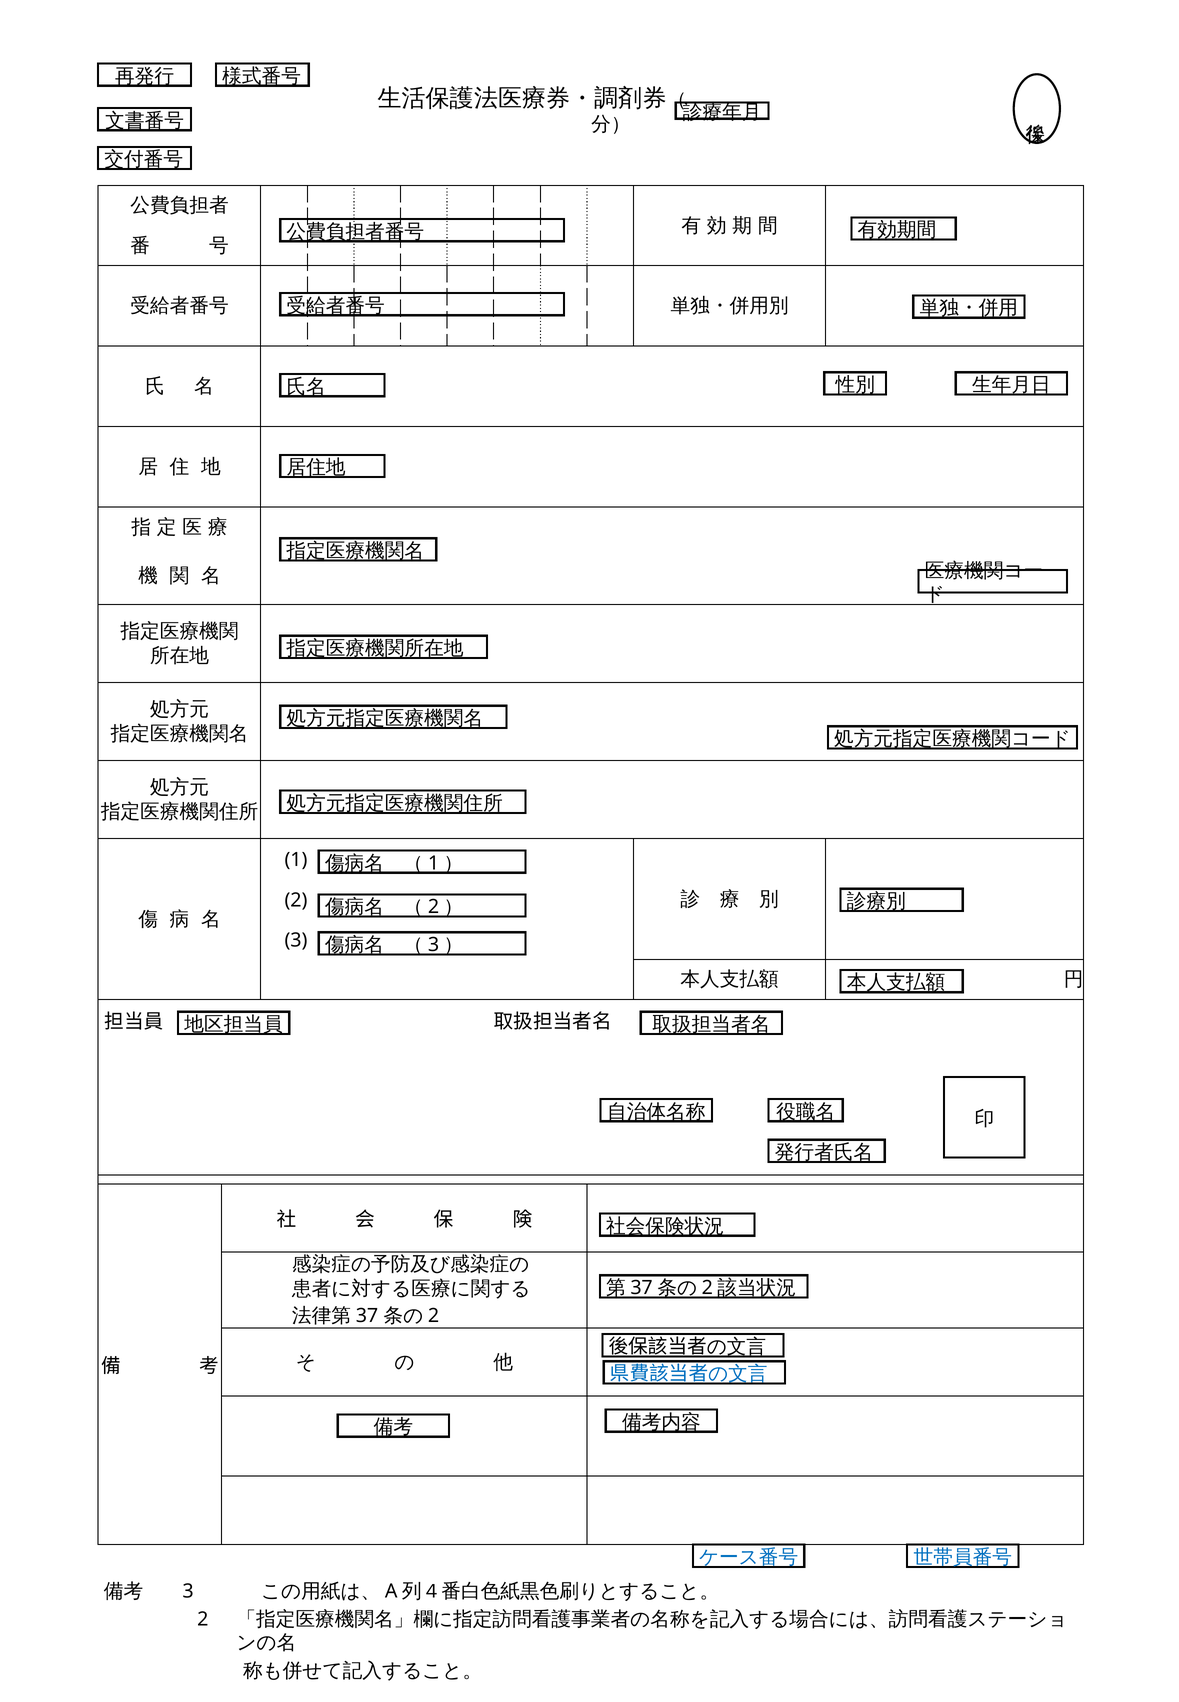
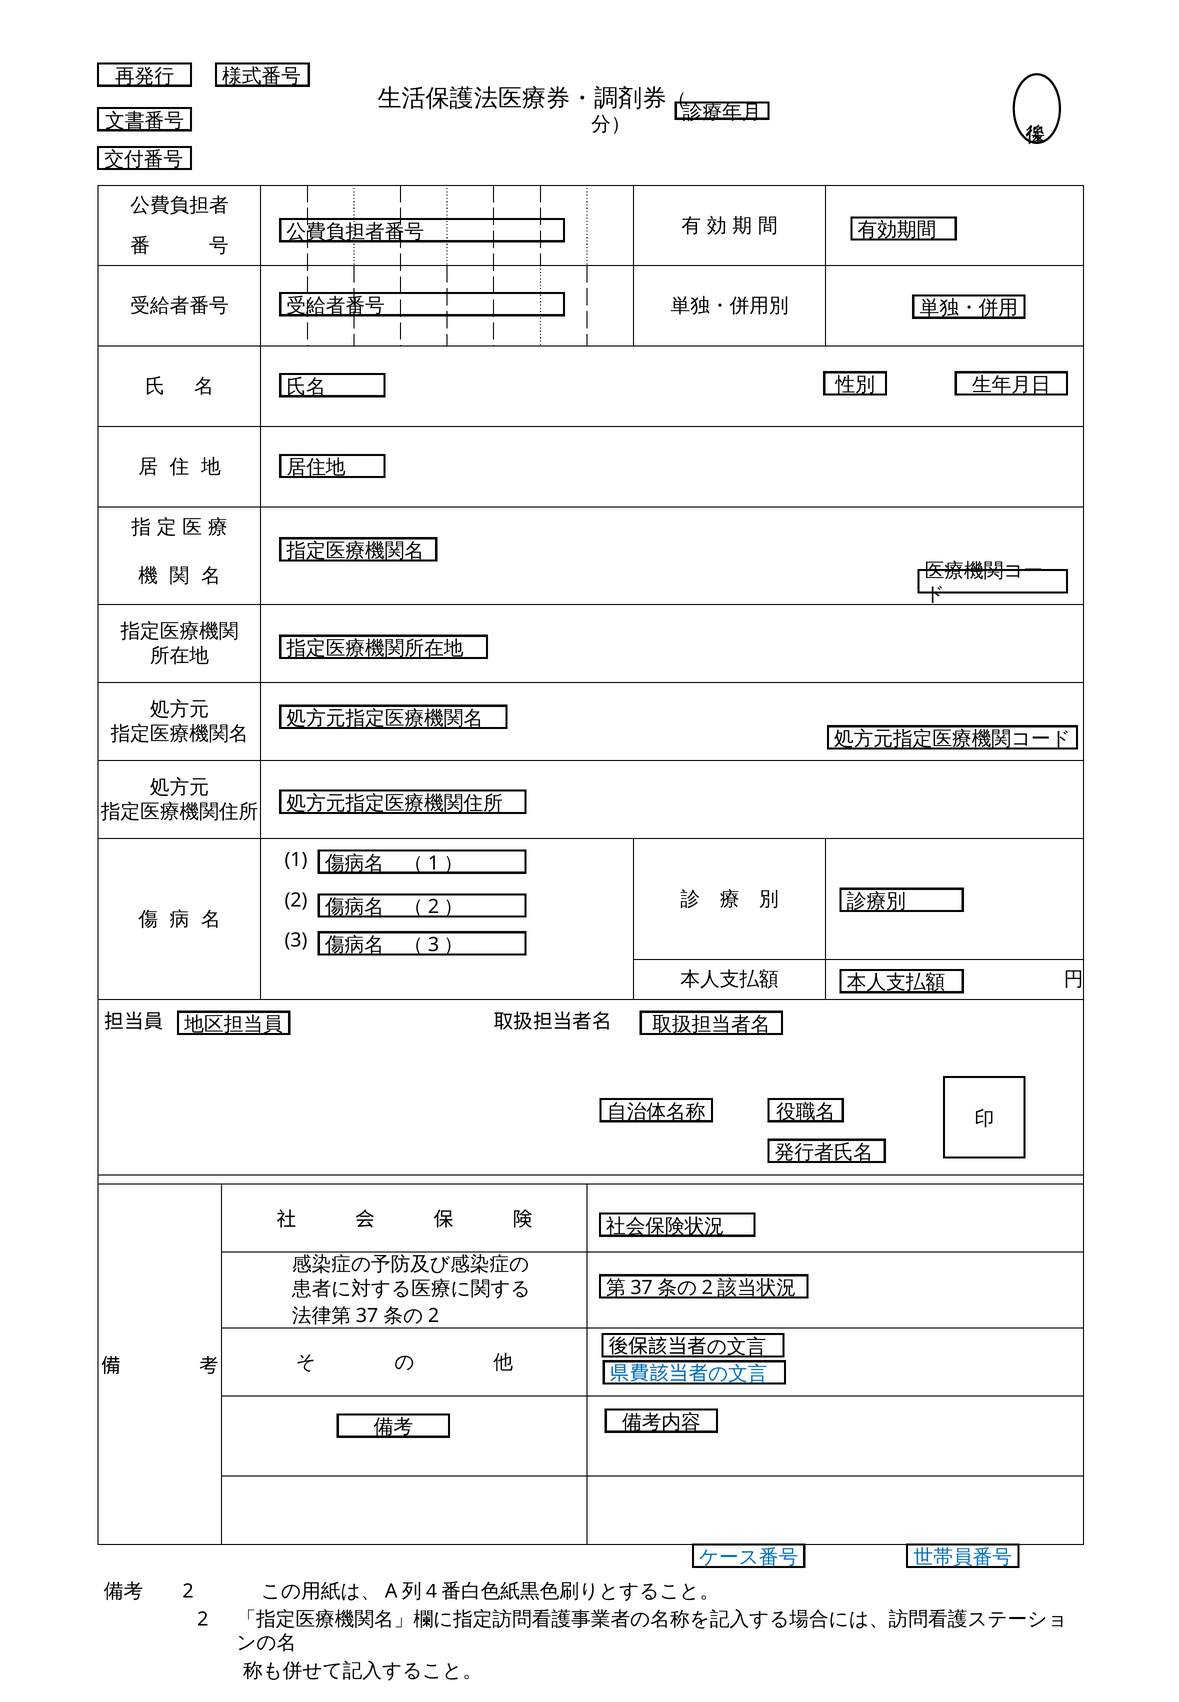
3: 3 -> 2 (188, 1592)
